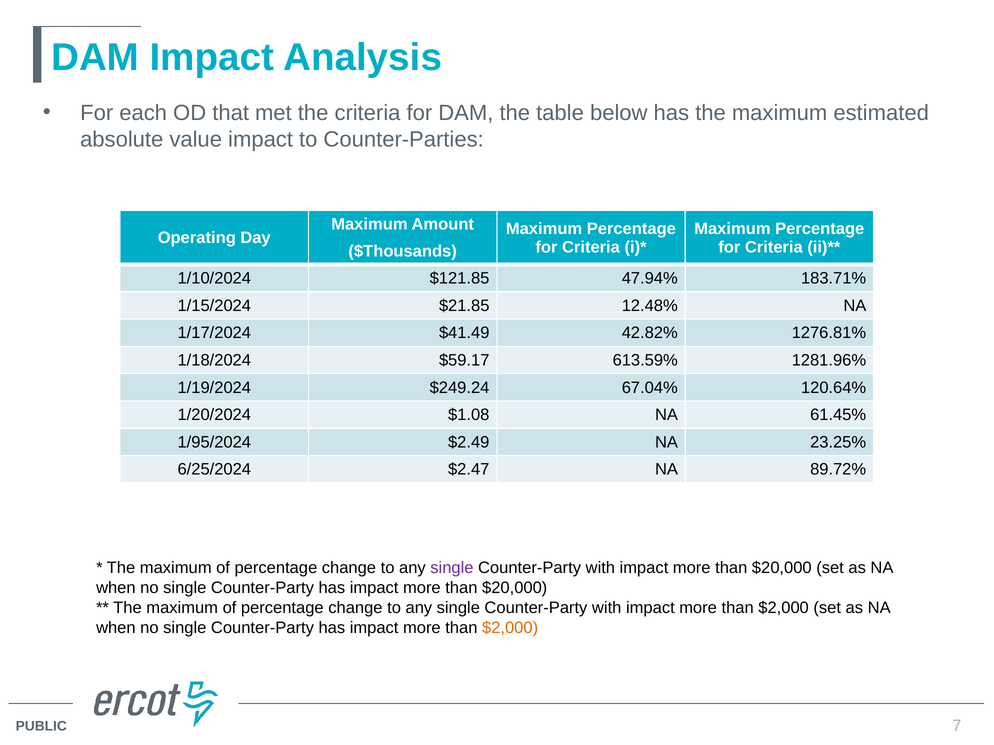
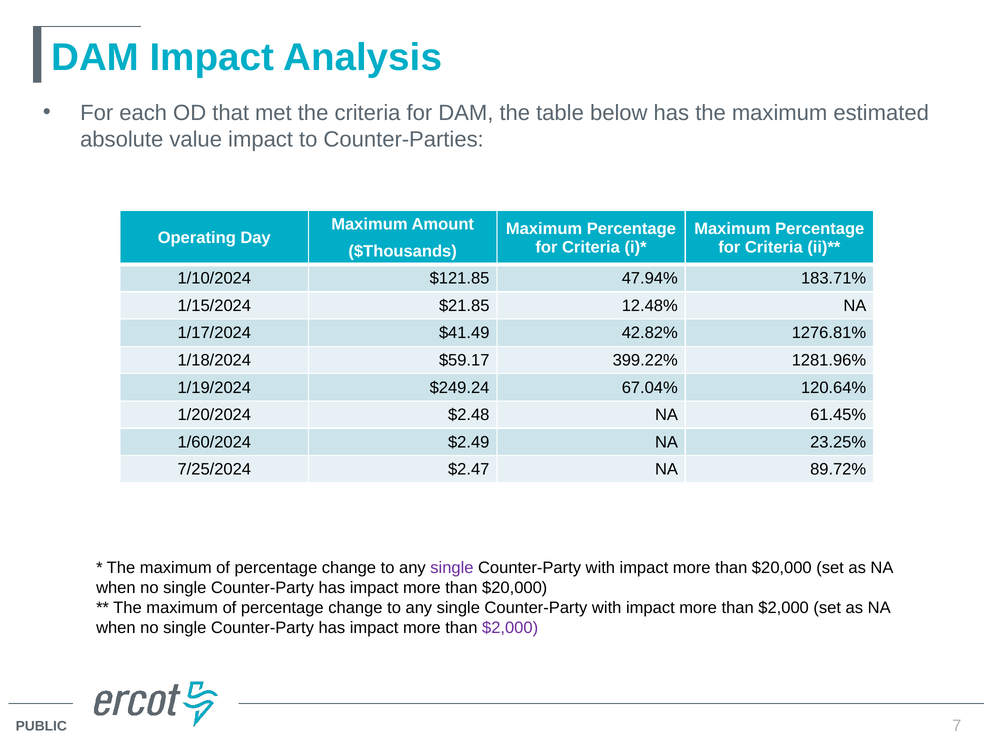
613.59%: 613.59% -> 399.22% (645, 361)
$1.08: $1.08 -> $2.48 (469, 415)
1/95/2024: 1/95/2024 -> 1/60/2024 (214, 443)
6/25/2024: 6/25/2024 -> 7/25/2024 (214, 470)
$2,000 colour: orange -> purple (510, 628)
